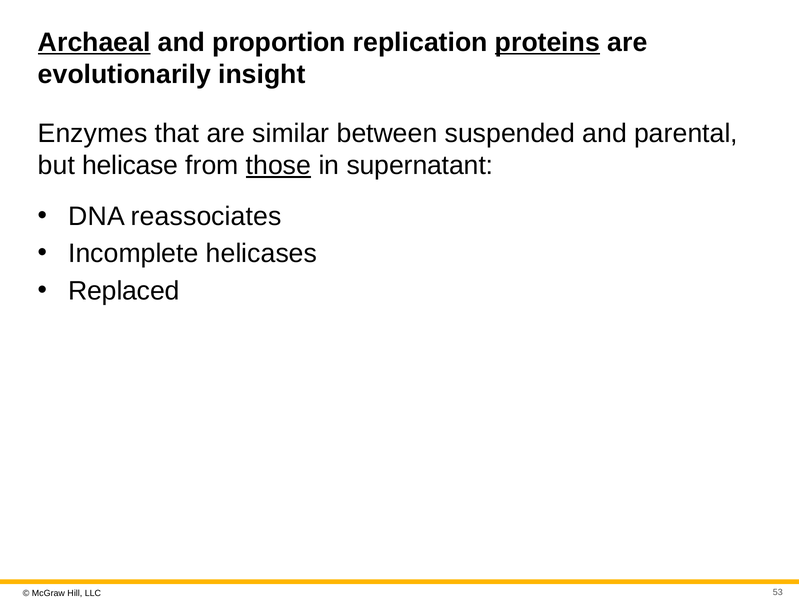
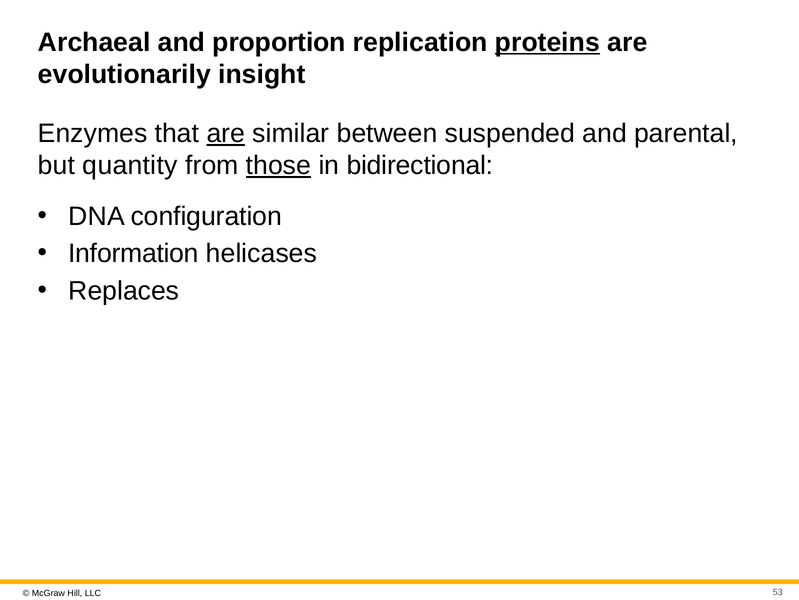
Archaeal underline: present -> none (94, 42)
are underline: none -> present (226, 133)
helicase: helicase -> quantity (130, 165)
supernatant: supernatant -> bidirectional (420, 165)
reassociates: reassociates -> configuration (206, 216)
Incomplete: Incomplete -> Information (134, 253)
Replaced: Replaced -> Replaces (124, 290)
